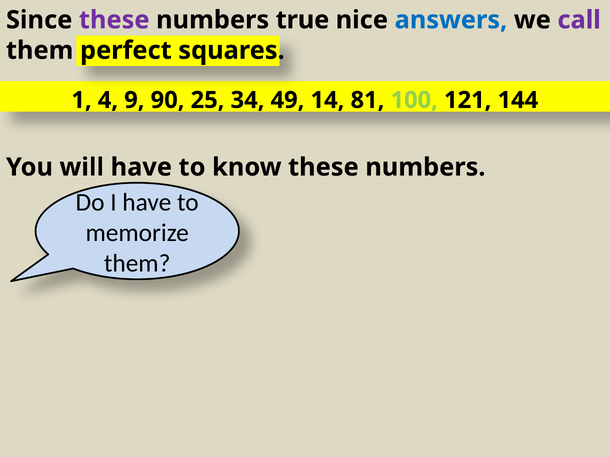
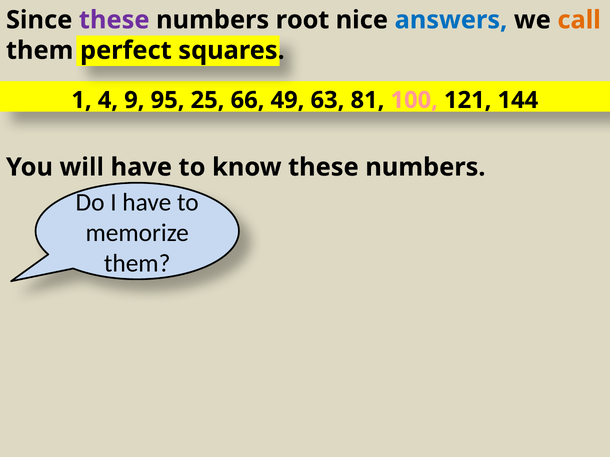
true: true -> root (303, 20)
call colour: purple -> orange (579, 20)
90: 90 -> 95 (168, 100)
34: 34 -> 66 (248, 100)
14: 14 -> 63 (327, 100)
100 colour: light green -> pink (414, 100)
